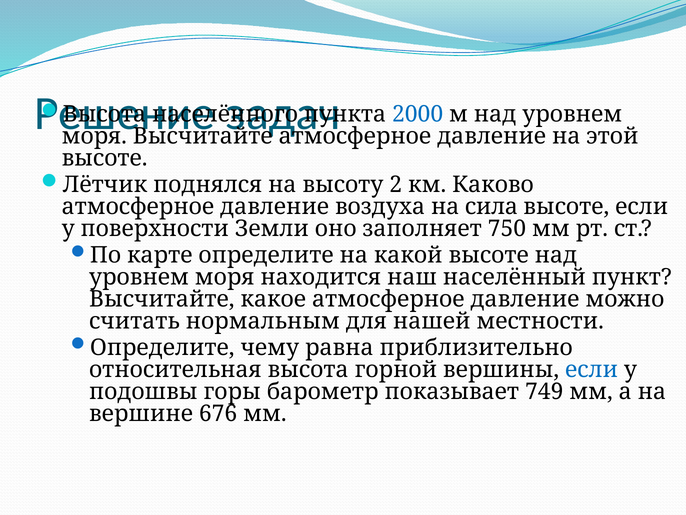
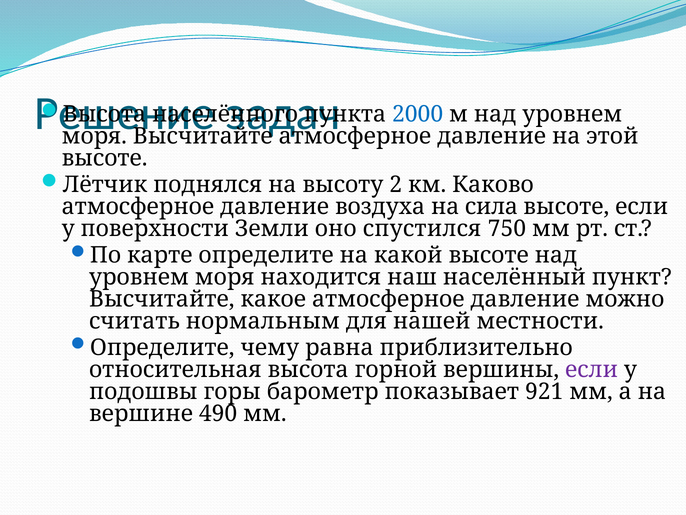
заполняет: заполняет -> спустился (422, 228)
если colour: blue -> purple (592, 369)
749: 749 -> 921 (544, 391)
676: 676 -> 490 (218, 413)
